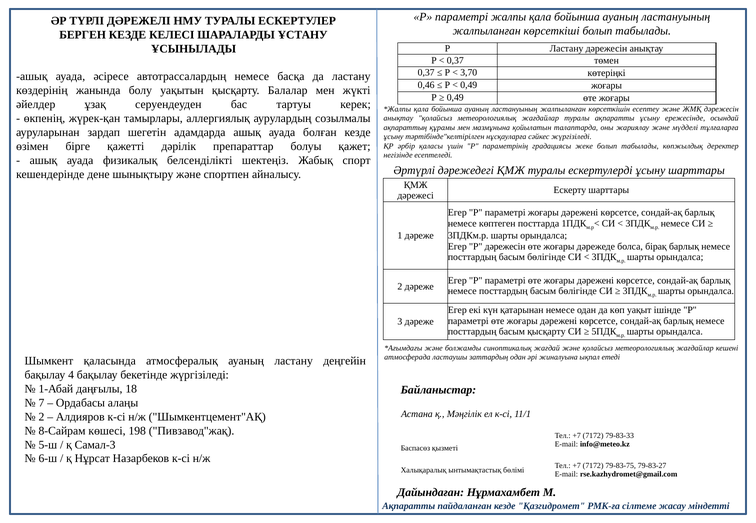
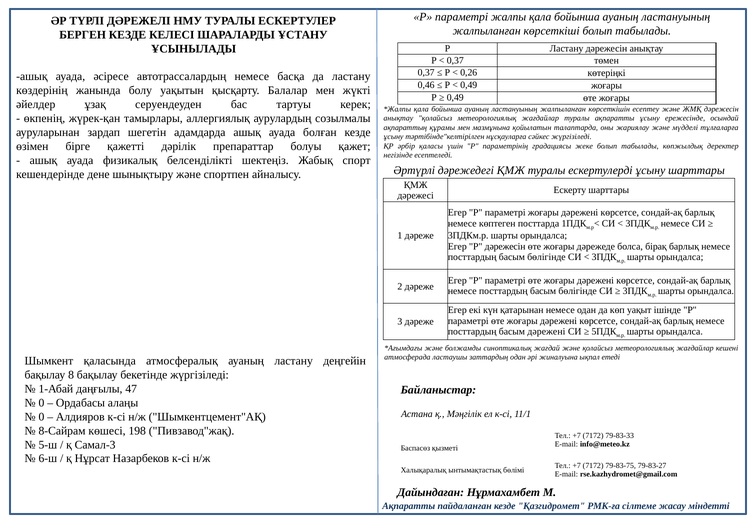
3,70: 3,70 -> 0,26 (469, 73)
басым қысқарту: қысқарту -> дәрежені (546, 332)
4: 4 -> 8 (71, 375)
18: 18 -> 47 (131, 389)
7: 7 -> 0 (41, 403)
2: 2 -> 0 (41, 417)
